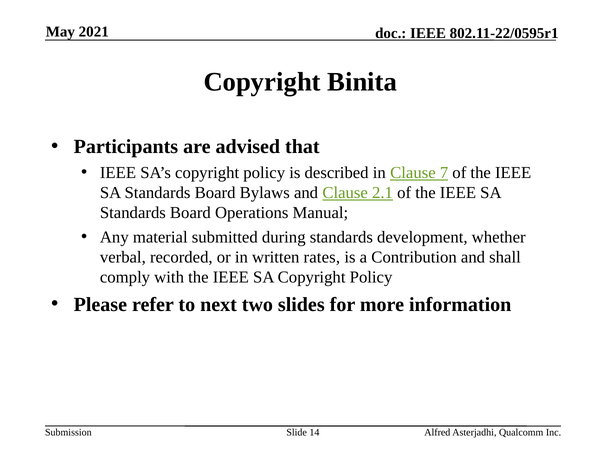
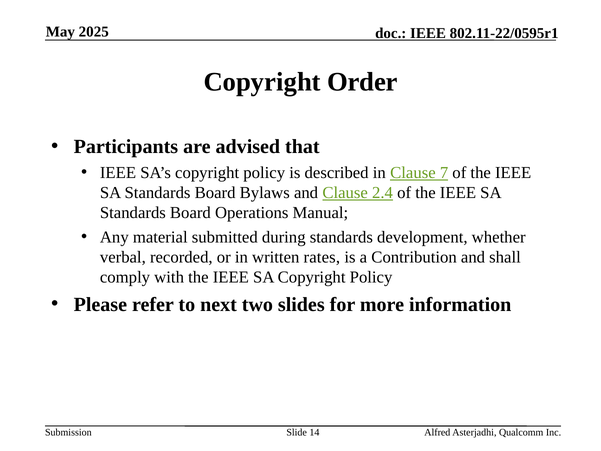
2021: 2021 -> 2025 (94, 32)
Binita: Binita -> Order (362, 82)
2.1: 2.1 -> 2.4 (383, 193)
